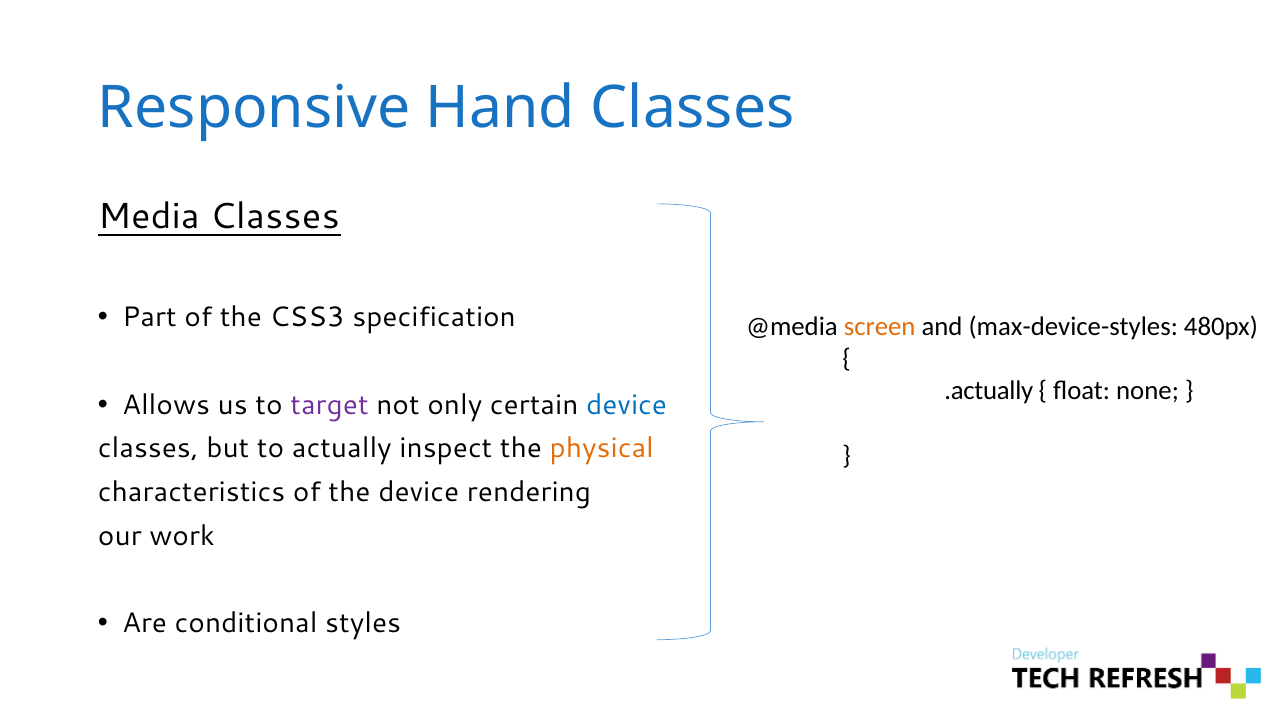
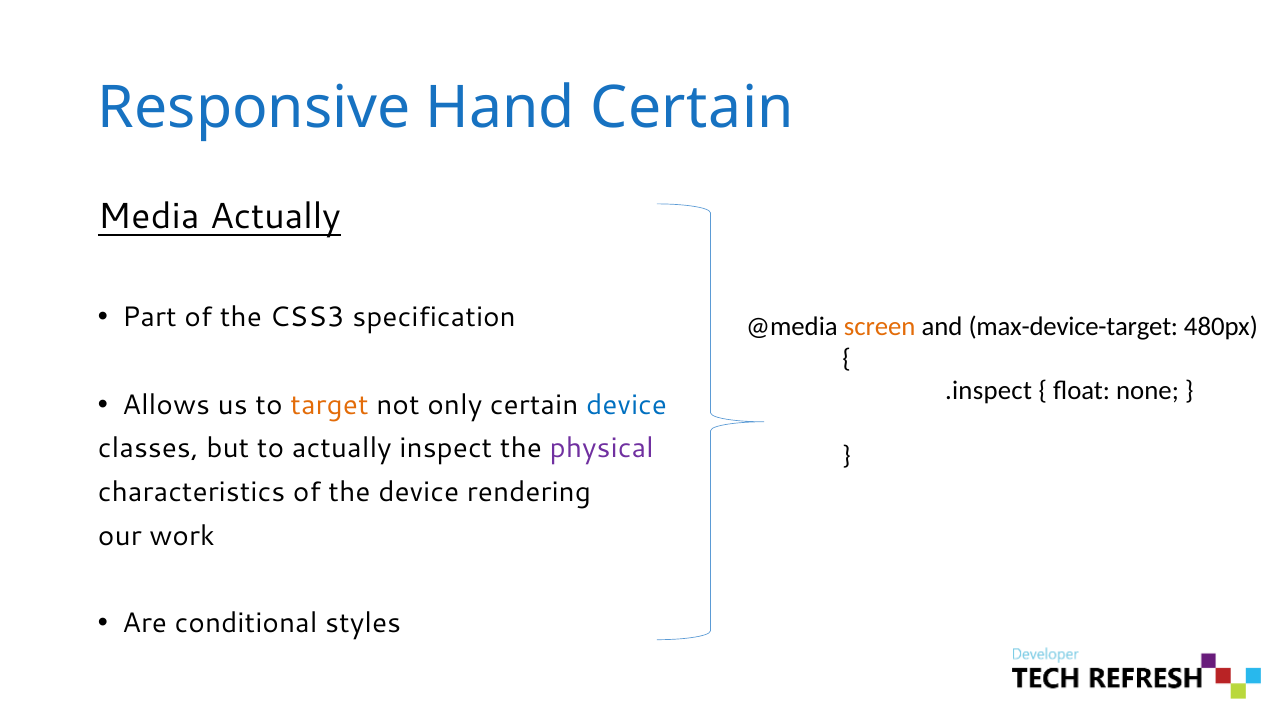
Hand Classes: Classes -> Certain (692, 108)
Media Classes: Classes -> Actually (275, 217)
max-device-styles: max-device-styles -> max-device-target (1073, 327)
.actually: .actually -> .inspect (988, 391)
target colour: purple -> orange (330, 405)
physical colour: orange -> purple (602, 448)
